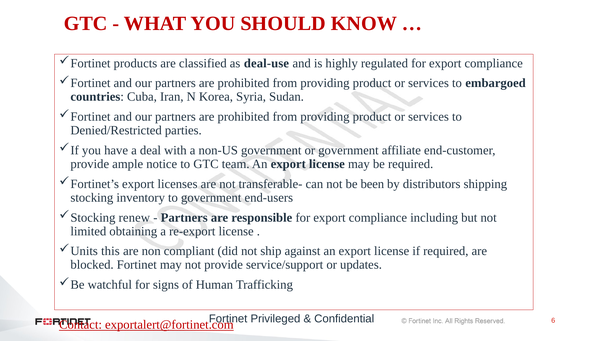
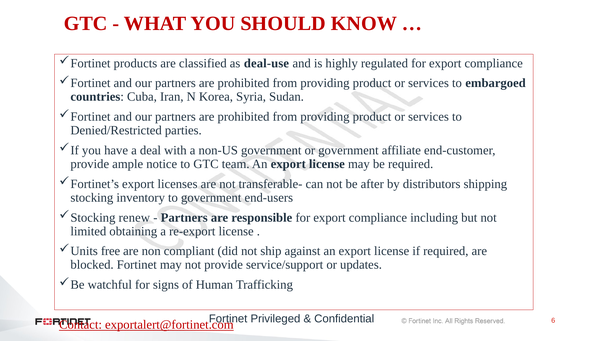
been: been -> after (372, 184)
this: this -> free (111, 251)
